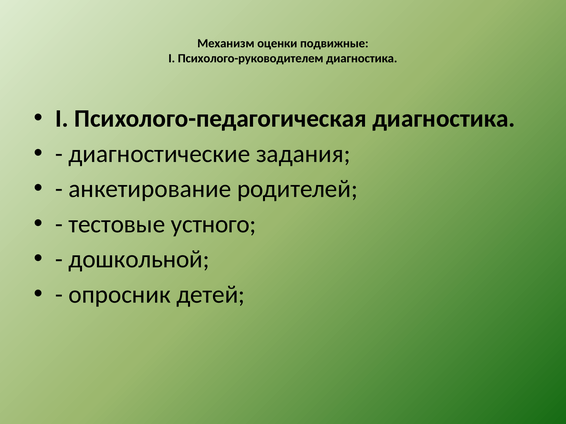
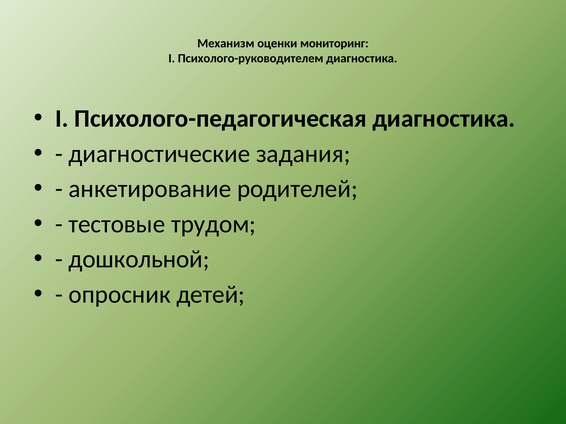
подвижные: подвижные -> мониторинг (334, 43)
устного: устного -> трудом (214, 224)
